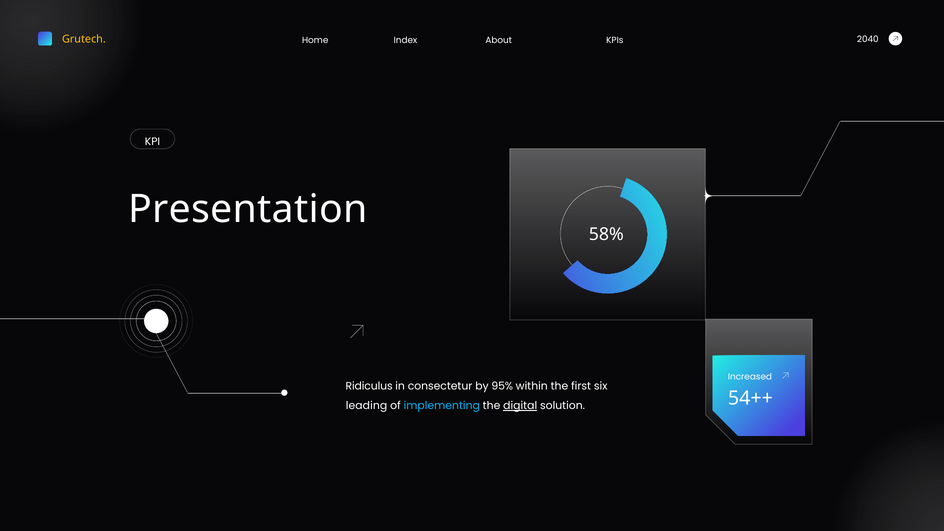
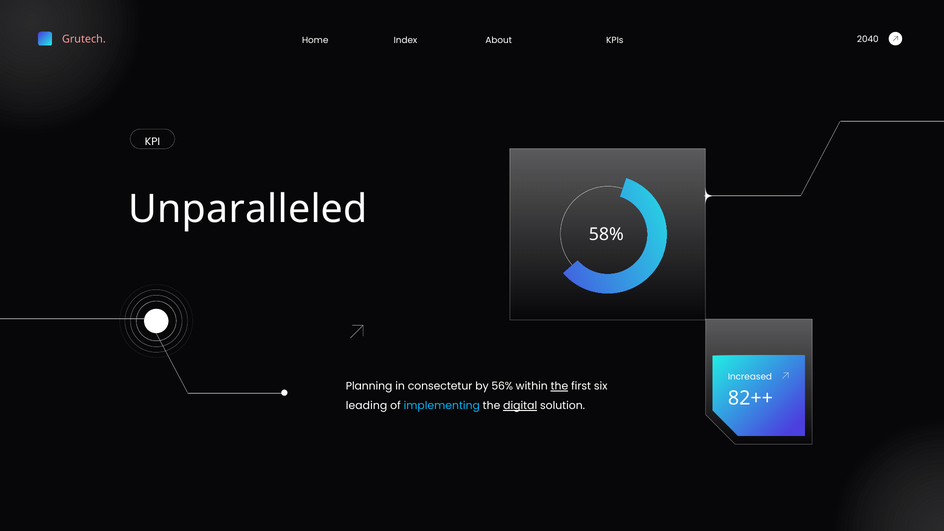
Grutech colour: yellow -> pink (84, 39)
Presentation: Presentation -> Unparalleled (248, 209)
Ridiculus: Ridiculus -> Planning (369, 386)
95%: 95% -> 56% (502, 386)
the underline: none -> present (559, 386)
54++: 54++ -> 82++ (750, 398)
